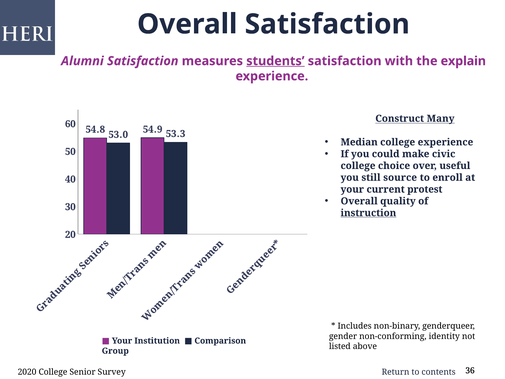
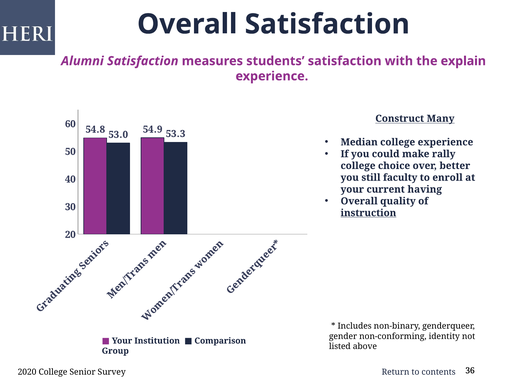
students underline: present -> none (275, 61)
civic: civic -> rally (444, 154)
useful: useful -> better (455, 166)
source: source -> faculty (400, 177)
protest: protest -> having (425, 189)
